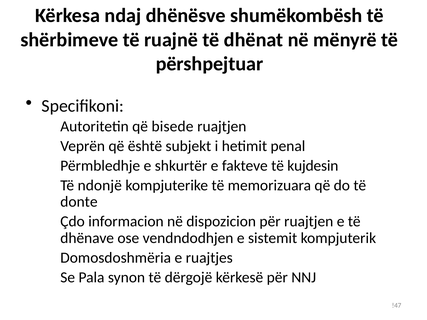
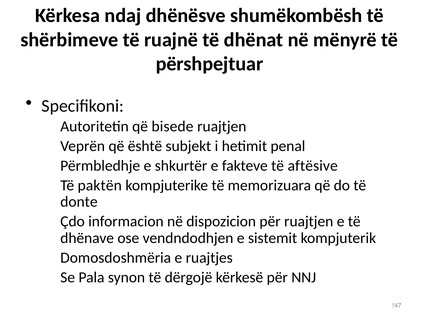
kujdesin: kujdesin -> aftësive (313, 166)
ndonjë: ndonjë -> paktën (100, 185)
